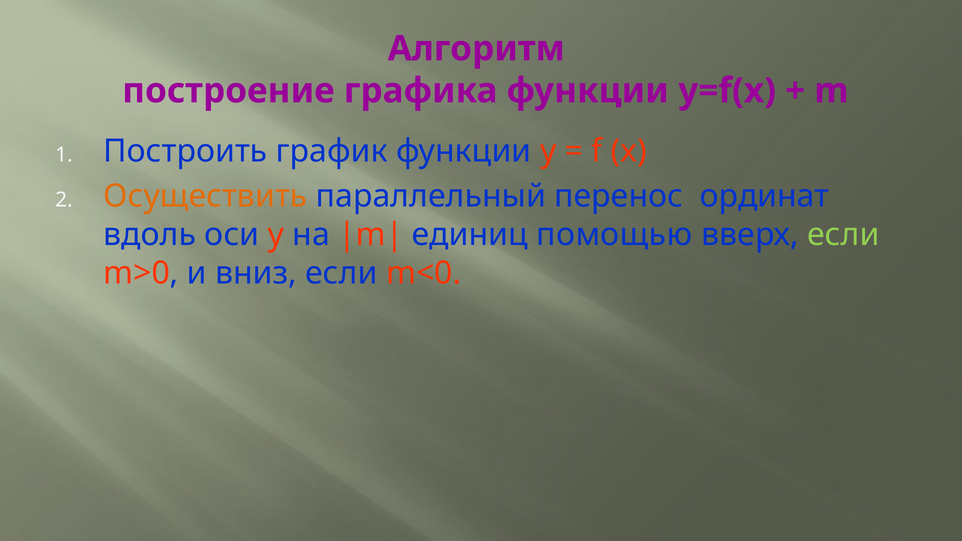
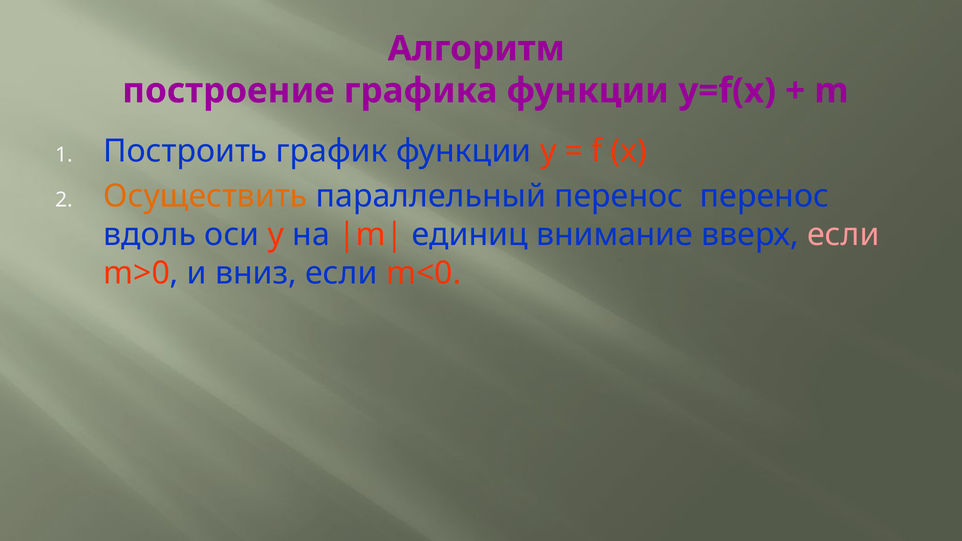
перенос ординат: ординат -> перенос (764, 196)
помощью: помощью -> внимание (615, 235)
если colour: light green -> pink (843, 235)
